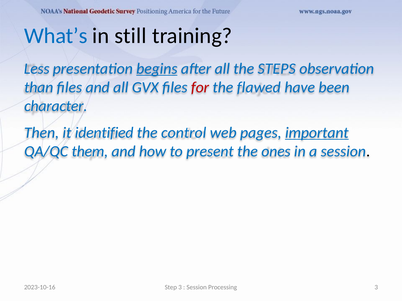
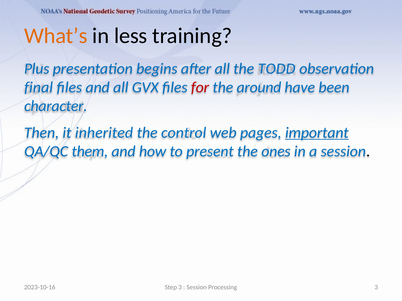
What’s colour: blue -> orange (56, 36)
still: still -> less (131, 36)
Less: Less -> Plus (37, 69)
begins underline: present -> none (157, 69)
STEPS: STEPS -> TODD (277, 69)
than: than -> final (39, 87)
flawed: flawed -> around (259, 87)
identified: identified -> inherited (104, 133)
